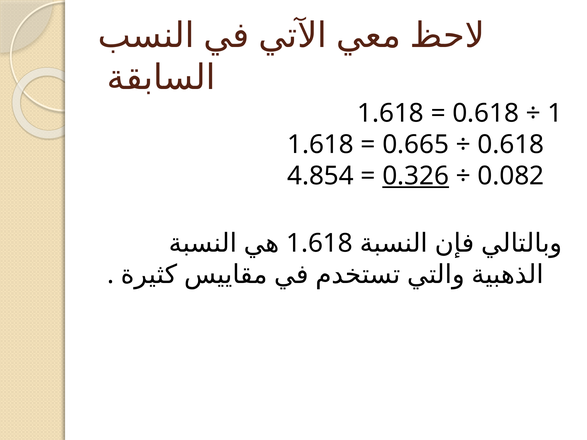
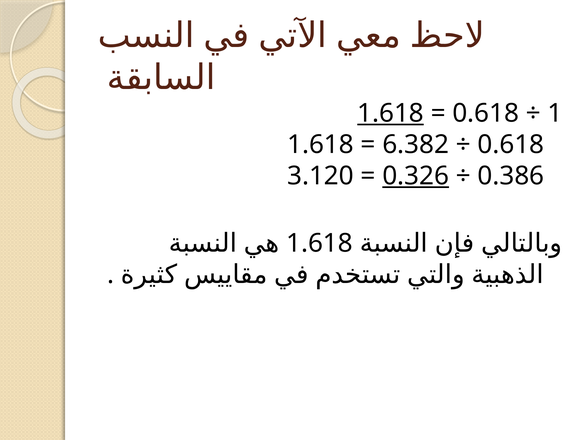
1.618 underline: none -> present (391, 113)
0.665: 0.665 -> 6.382 (416, 145)
4.854: 4.854 -> 3.120 (320, 176)
0.082: 0.082 -> 0.386 (511, 176)
